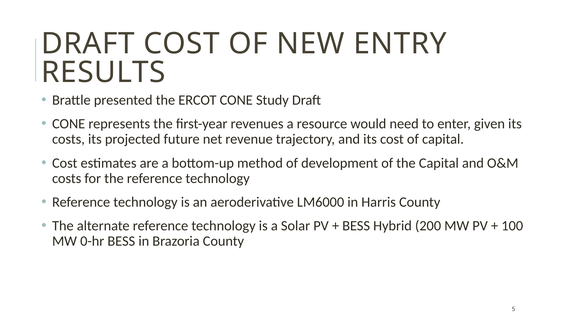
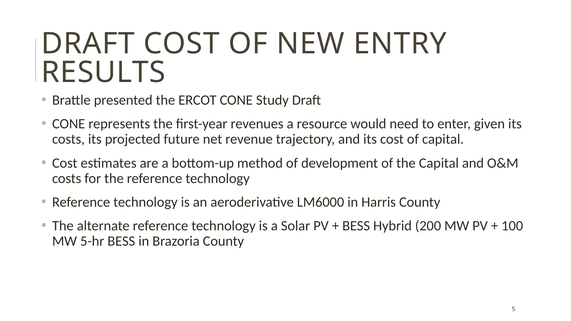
0-hr: 0-hr -> 5-hr (92, 241)
